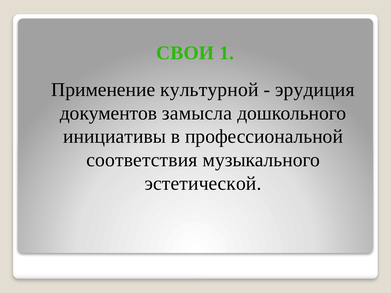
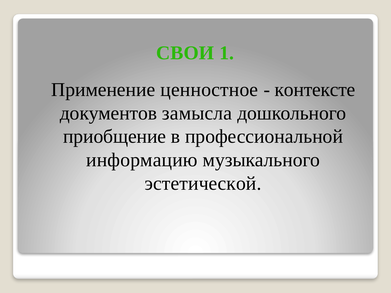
культурной: культурной -> ценностное (209, 90)
эрудиция: эрудиция -> контексте (315, 90)
инициативы: инициативы -> приобщение (115, 137)
соответствия: соответствия -> информацию (142, 160)
